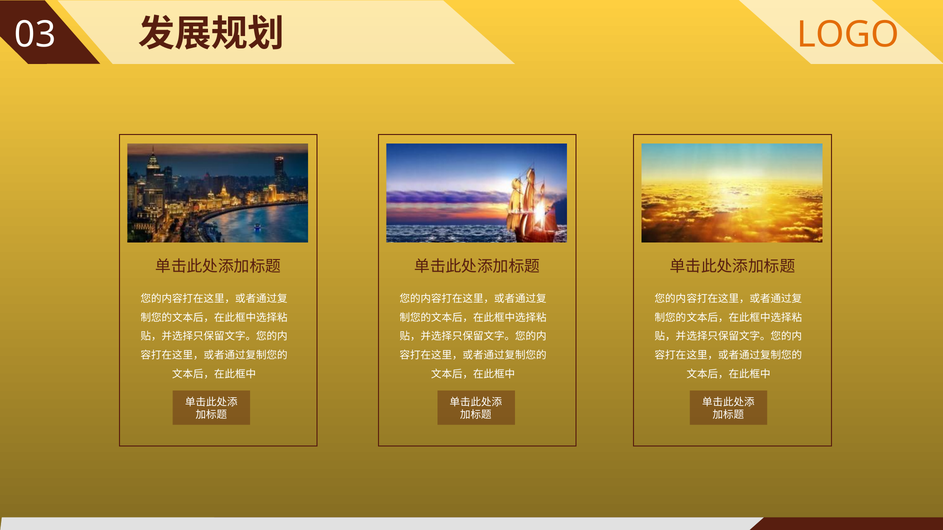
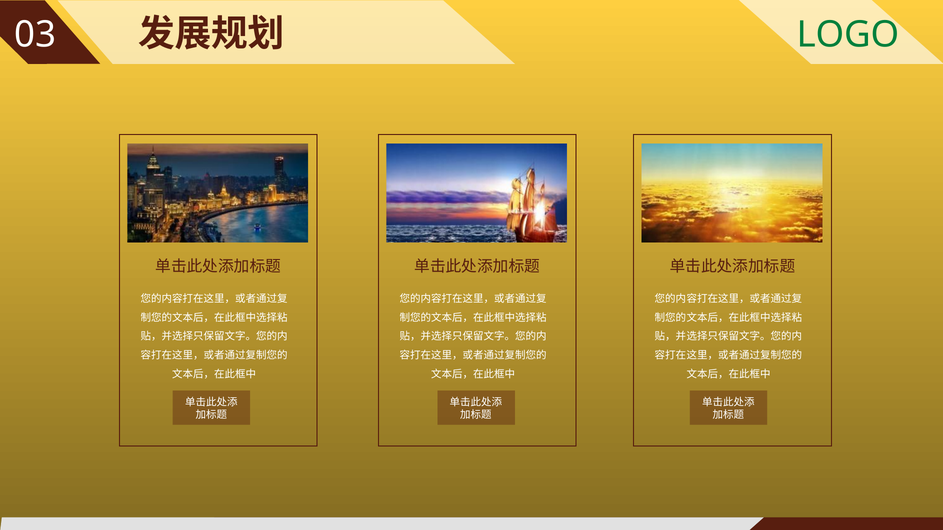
LOGO colour: orange -> green (848, 35)
